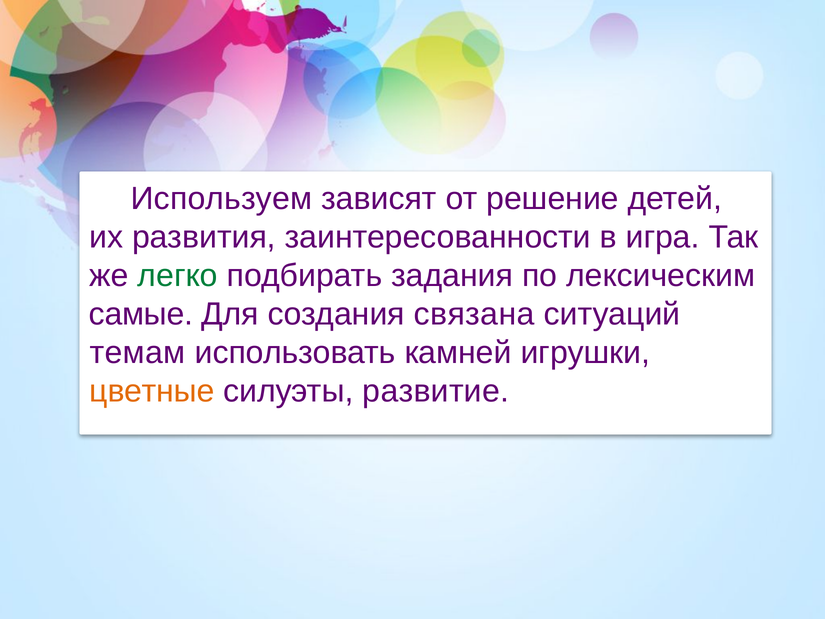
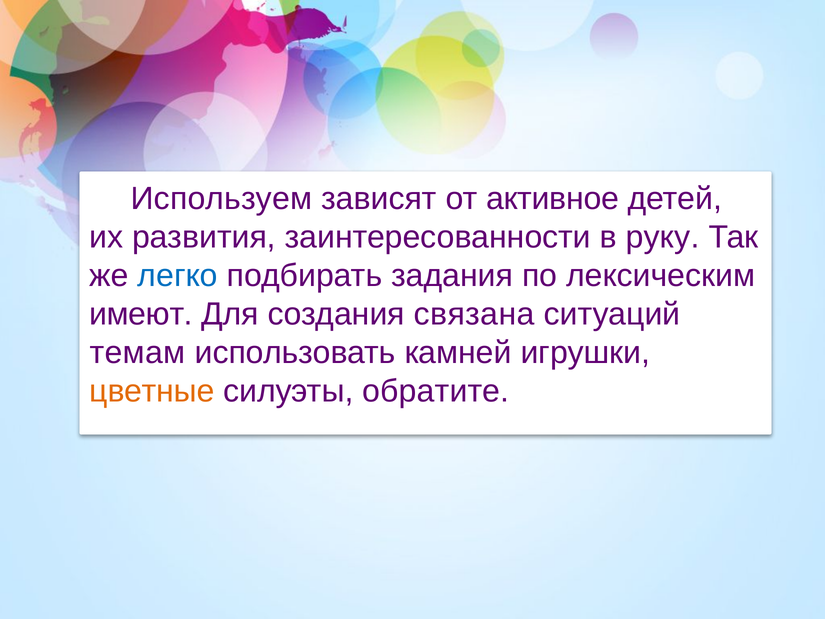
решение: решение -> активное (553, 199)
игра: игра -> руку (663, 237)
легко colour: green -> blue (178, 276)
самые: самые -> имеют (141, 314)
развитие: развитие -> обратите (436, 391)
